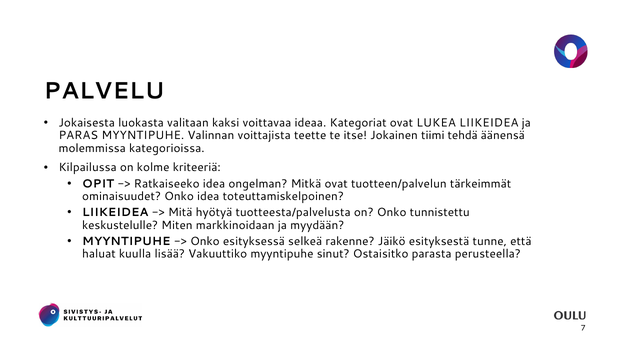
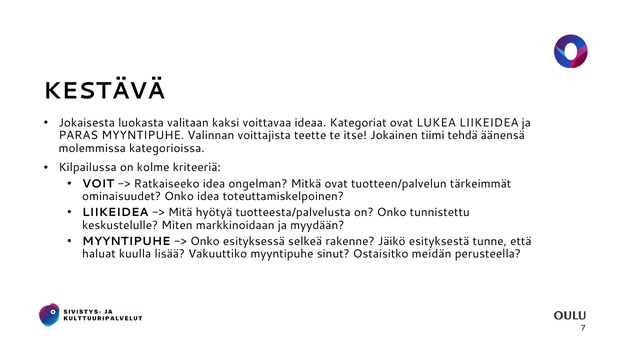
PALVELU: PALVELU -> KESTÄVÄ (104, 91)
OPIT: OPIT -> VOIT (98, 184)
parasta: parasta -> meidän (432, 254)
